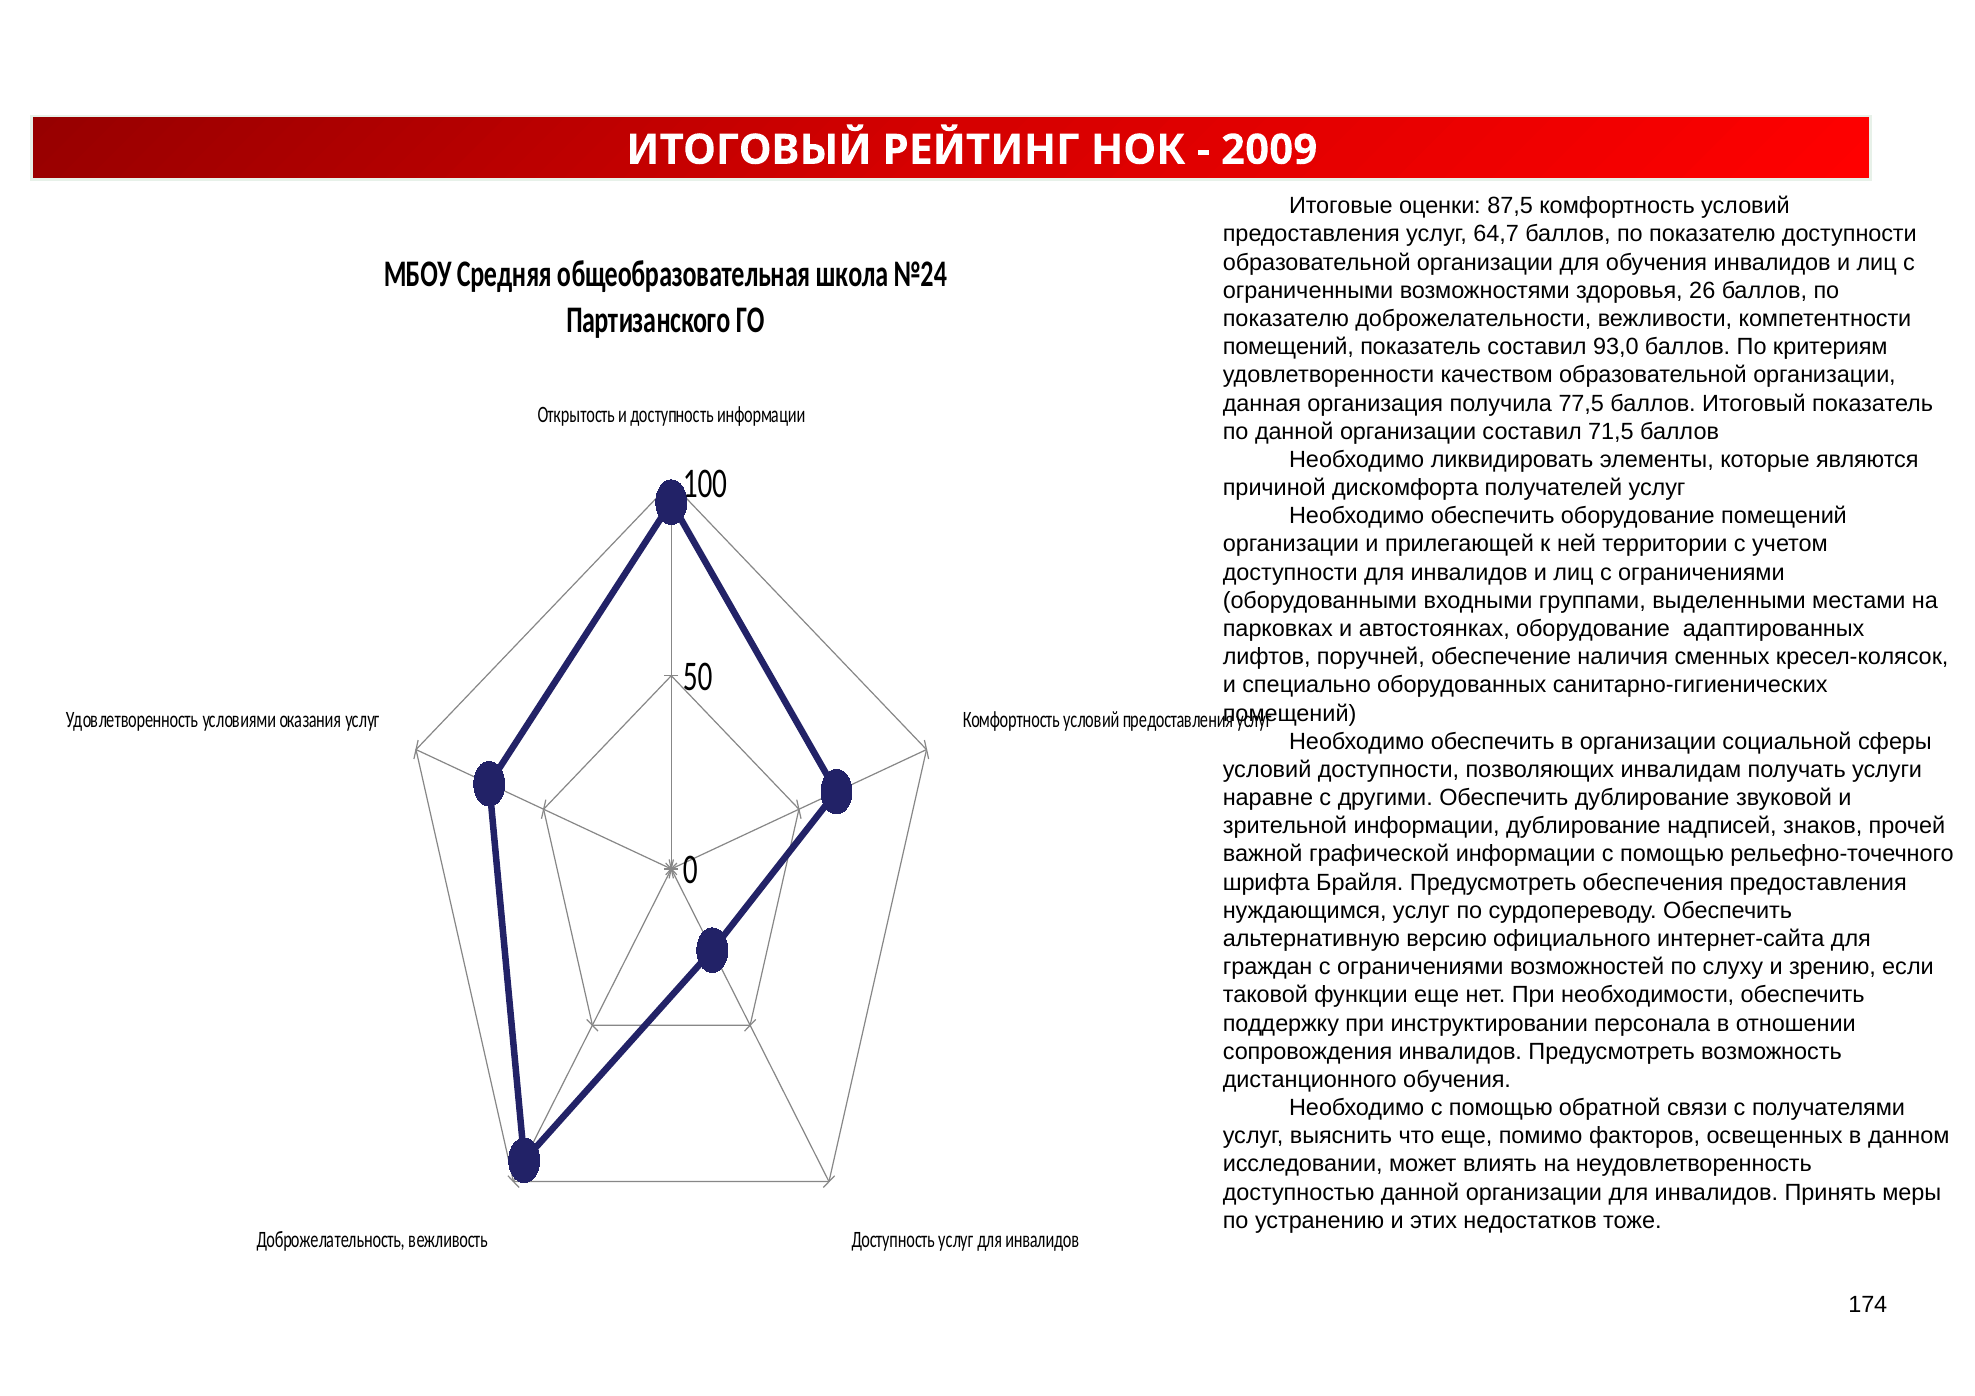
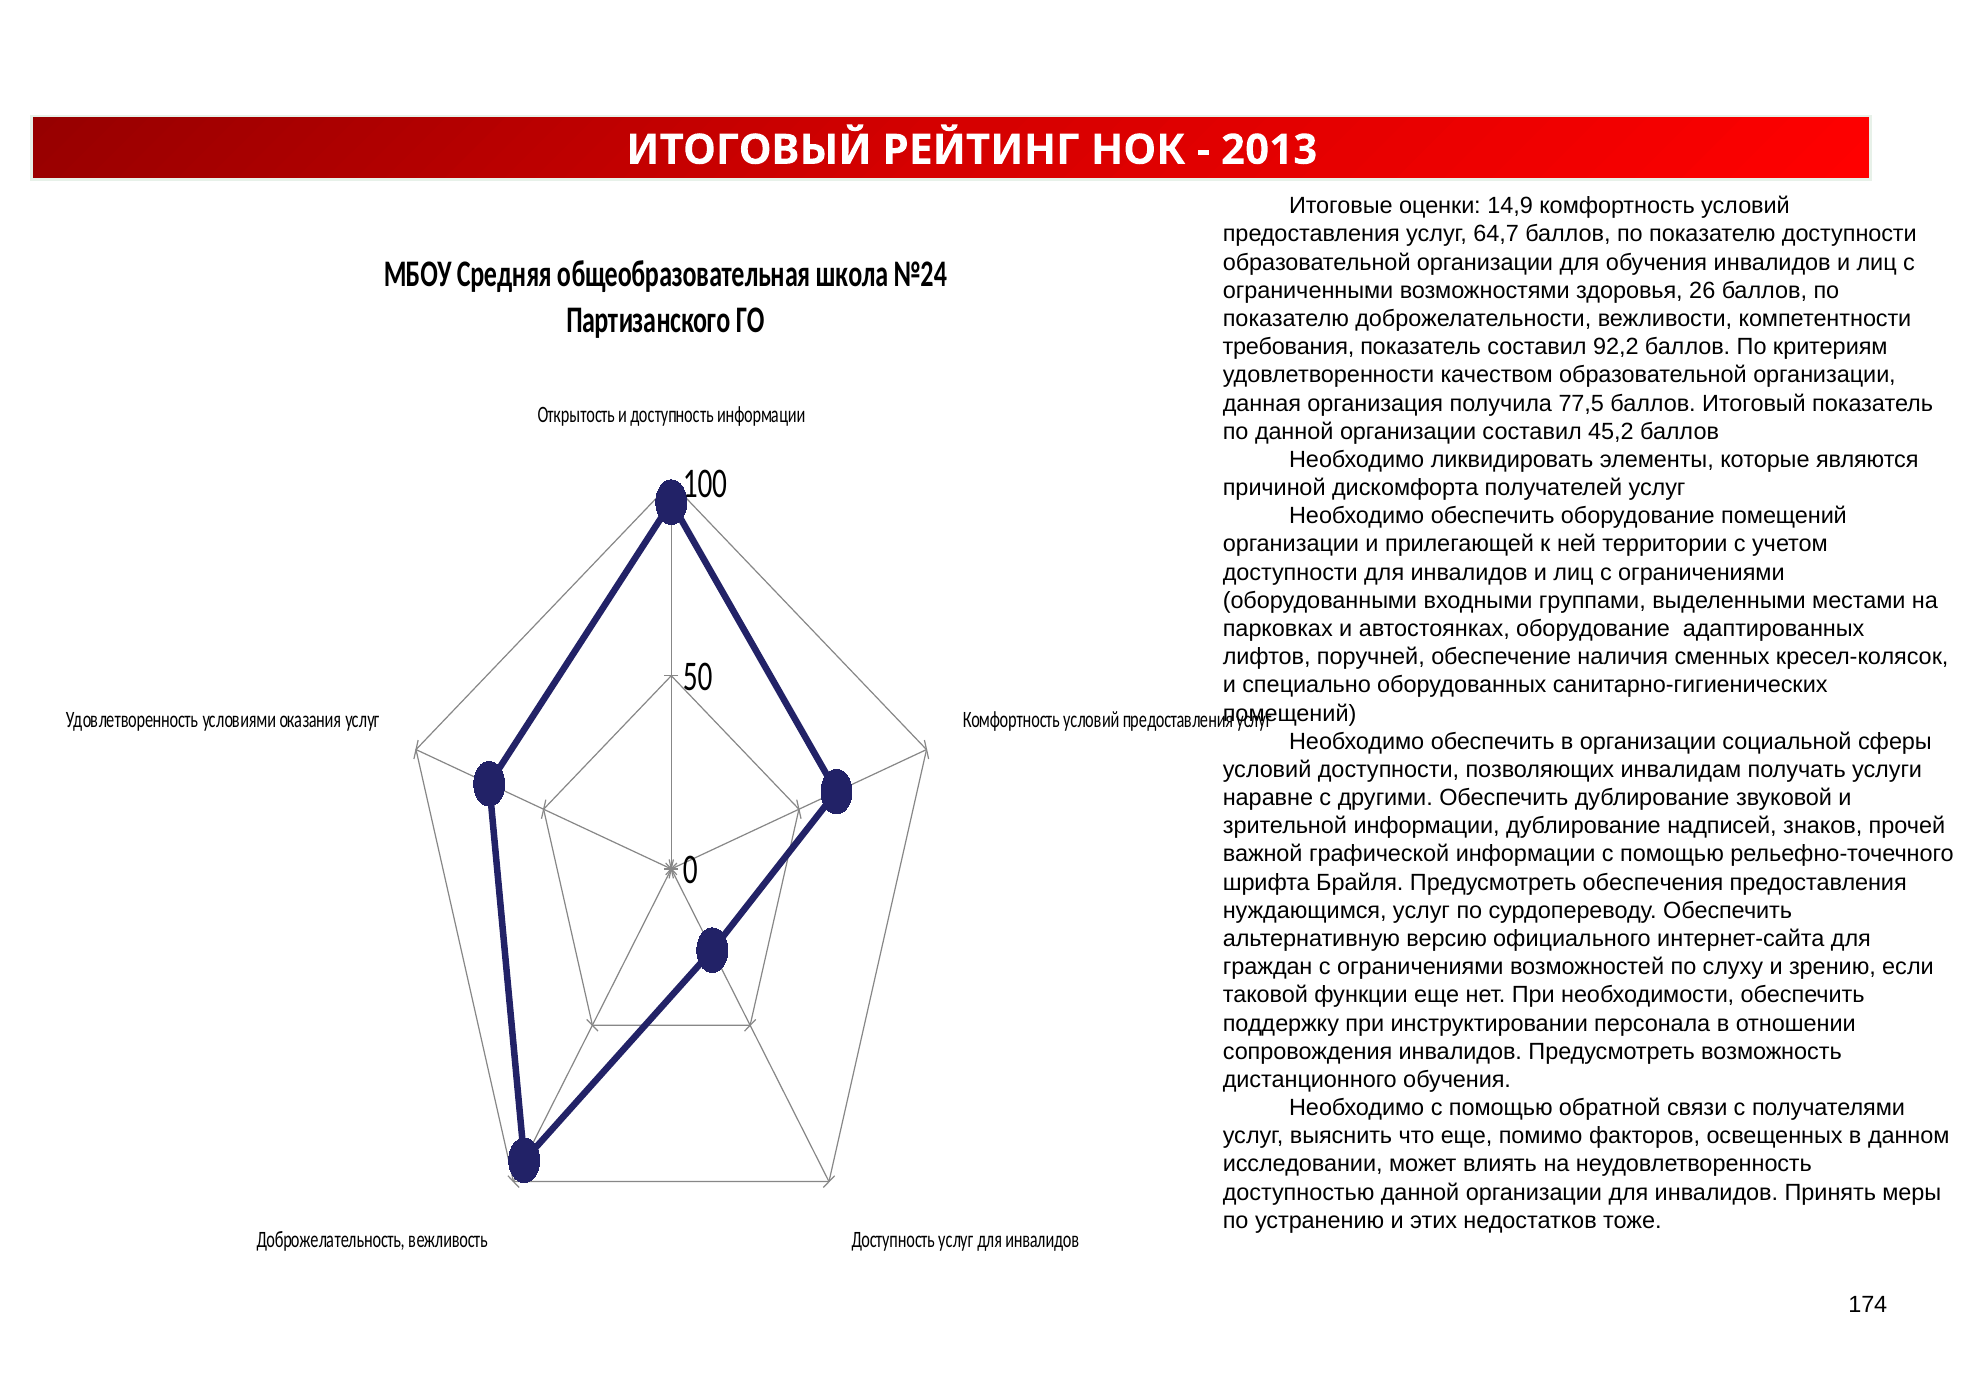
2009: 2009 -> 2013 (1269, 150)
87,5: 87,5 -> 14,9 (1510, 206)
помещений: помещений -> требования (1288, 347)
93,0: 93,0 -> 92,2 (1616, 347)
71,5: 71,5 -> 45,2 (1611, 432)
